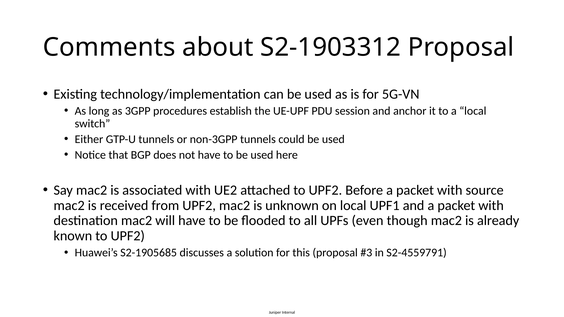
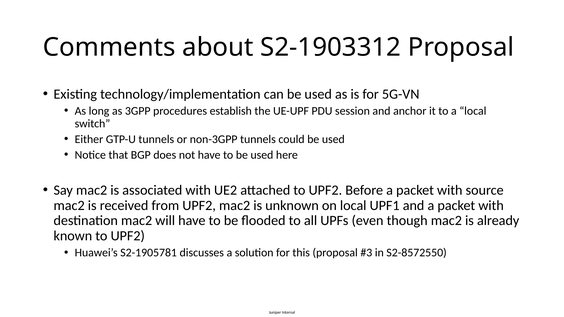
S2-1905685: S2-1905685 -> S2-1905781 (149, 253)
S2-4559791: S2-4559791 -> S2-8572550 (417, 253)
